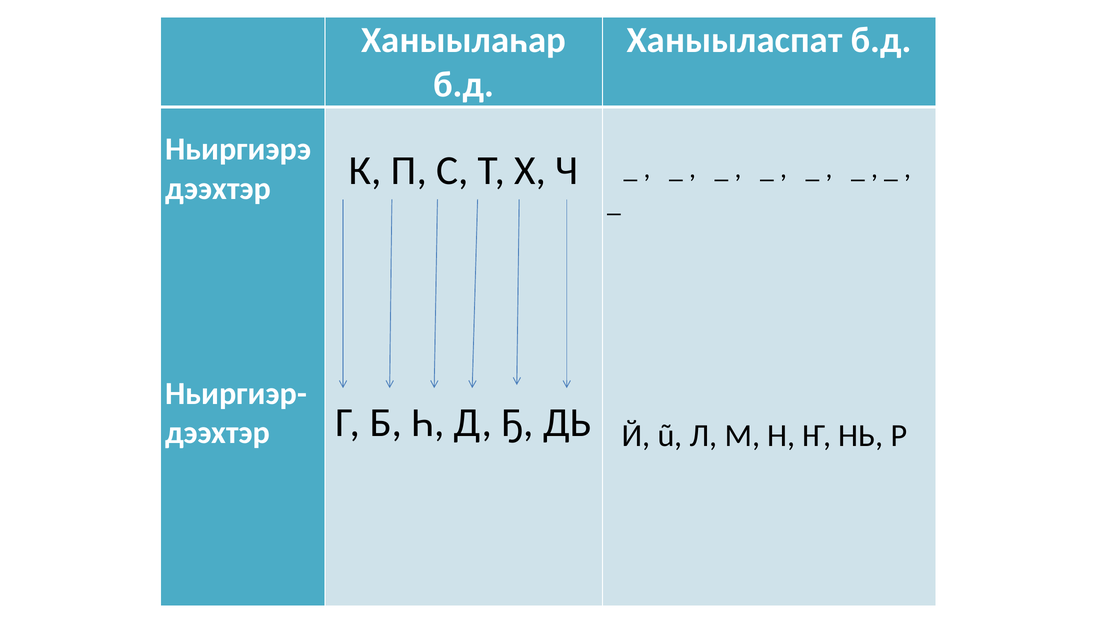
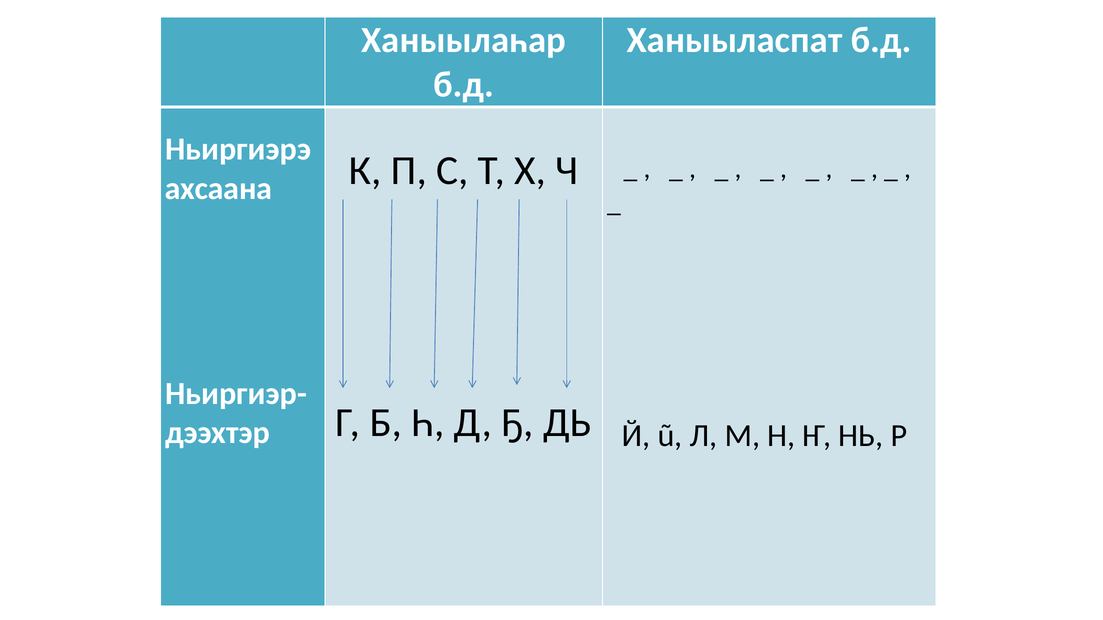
дээхтэр: дээхтэр -> ахсаана (218, 189)
